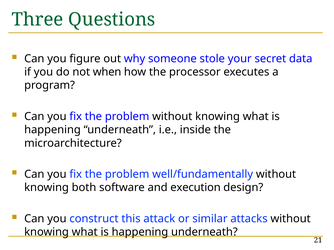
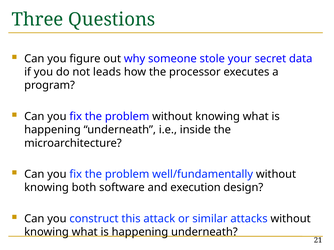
when: when -> leads (107, 72)
